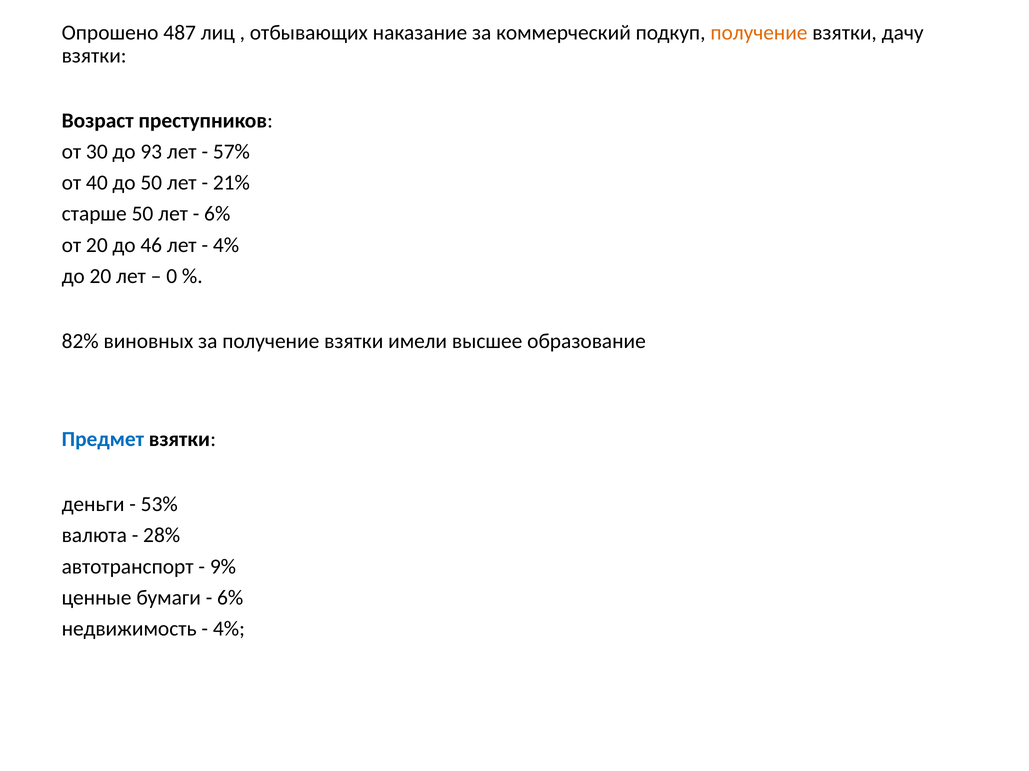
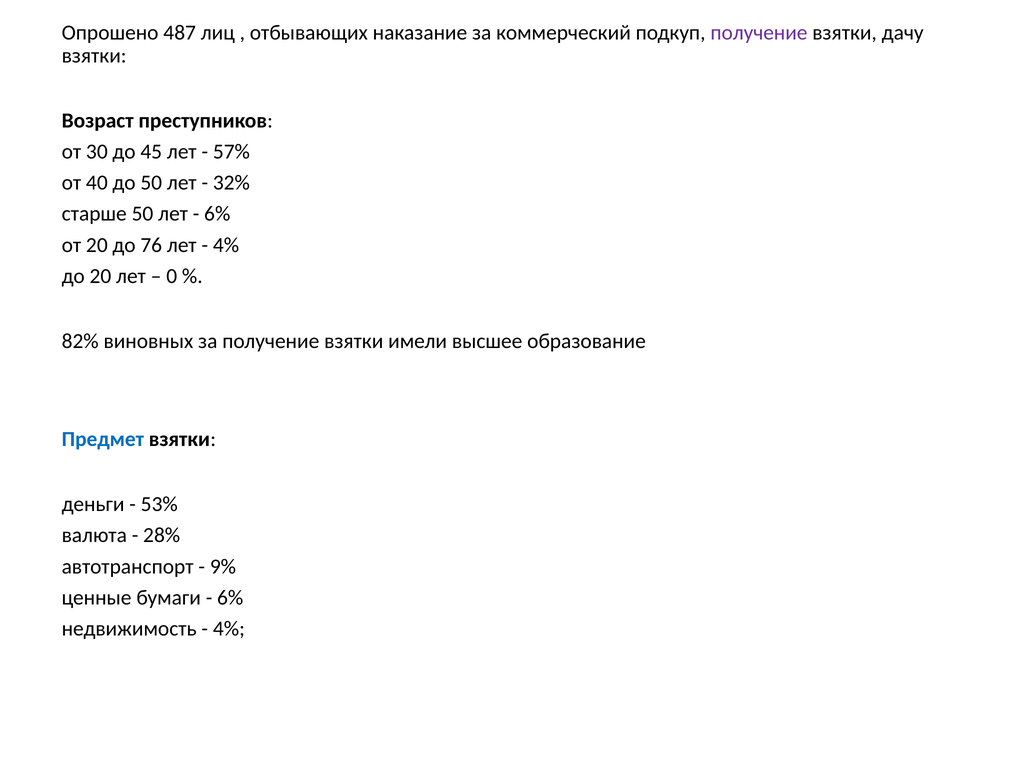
получение colour: orange -> purple (759, 33)
93: 93 -> 45 (151, 152)
21%: 21% -> 32% (231, 183)
46: 46 -> 76 (151, 245)
